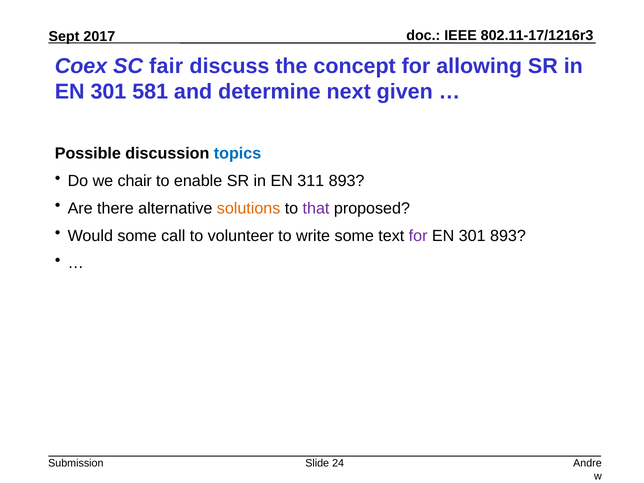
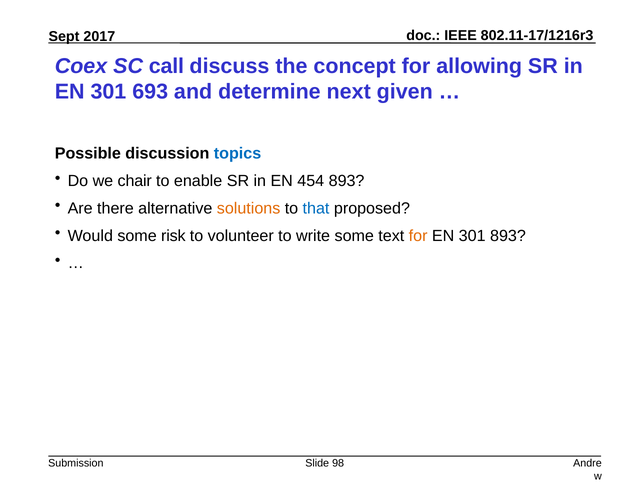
fair: fair -> call (166, 66)
581: 581 -> 693 (150, 92)
311: 311 -> 454 (311, 181)
that colour: purple -> blue (316, 208)
call: call -> risk (173, 236)
for colour: purple -> orange (418, 236)
24: 24 -> 98 (338, 463)
